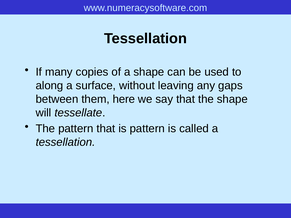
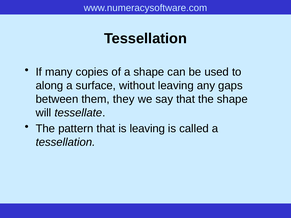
here: here -> they (124, 99)
is pattern: pattern -> leaving (147, 129)
